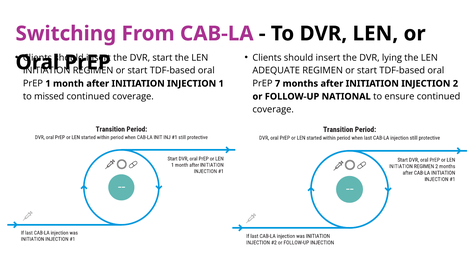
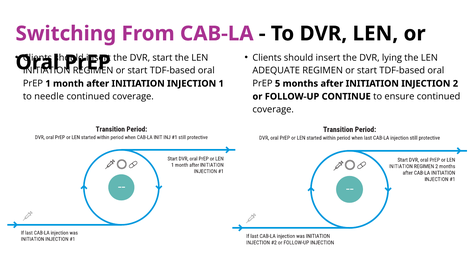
7: 7 -> 5 (278, 84)
missed: missed -> needle (49, 96)
NATIONAL: NATIONAL -> CONTINUE (346, 96)
